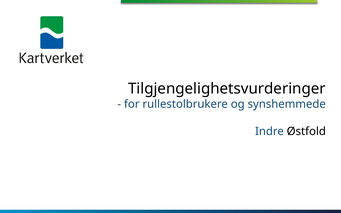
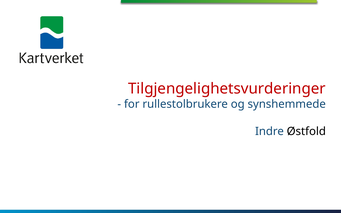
Tilgjengelighetsvurderinger colour: black -> red (227, 89)
